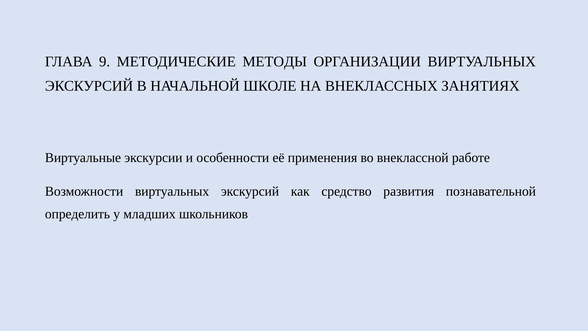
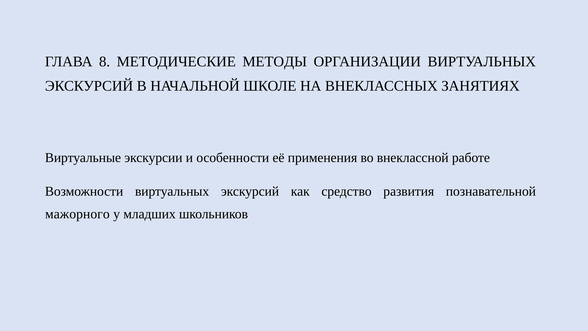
9: 9 -> 8 (105, 61)
определить: определить -> мажорного (77, 214)
